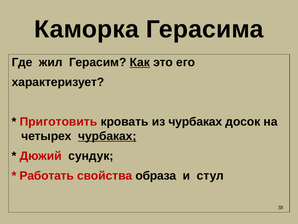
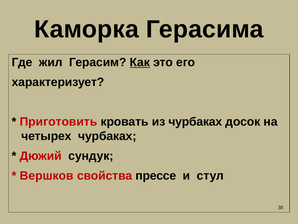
чурбаках underline: present -> none (107, 136)
Работать: Работать -> Вершков (47, 175)
образа: образа -> прессе (156, 175)
